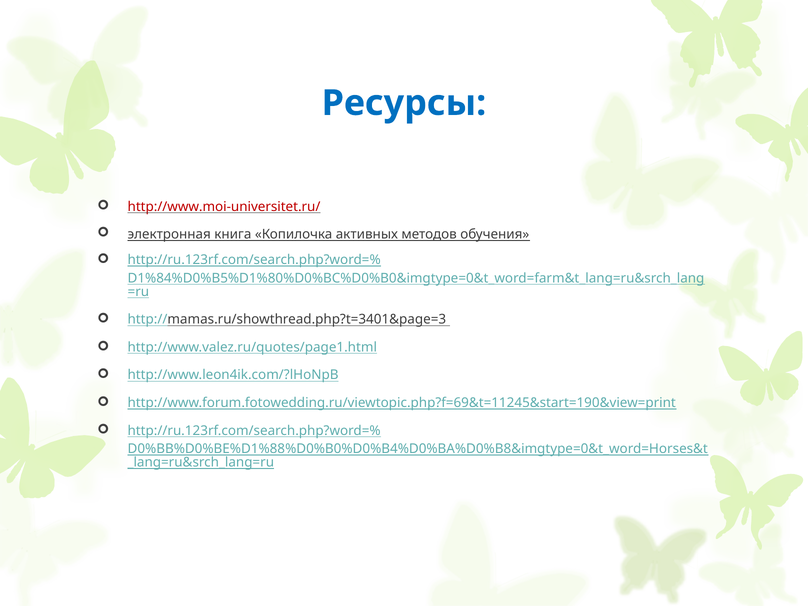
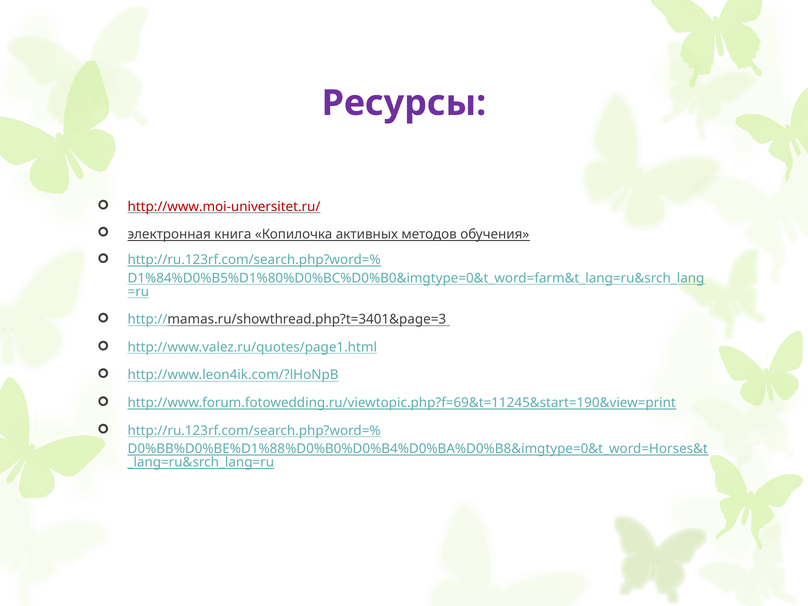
Ресурсы colour: blue -> purple (404, 103)
